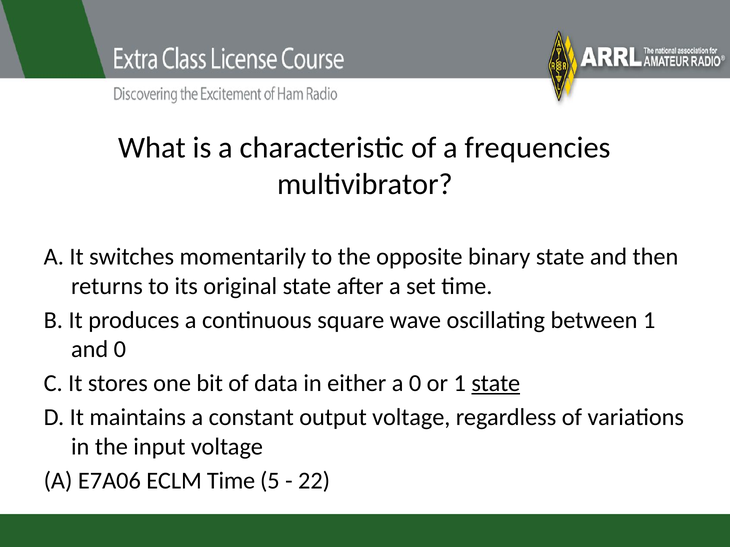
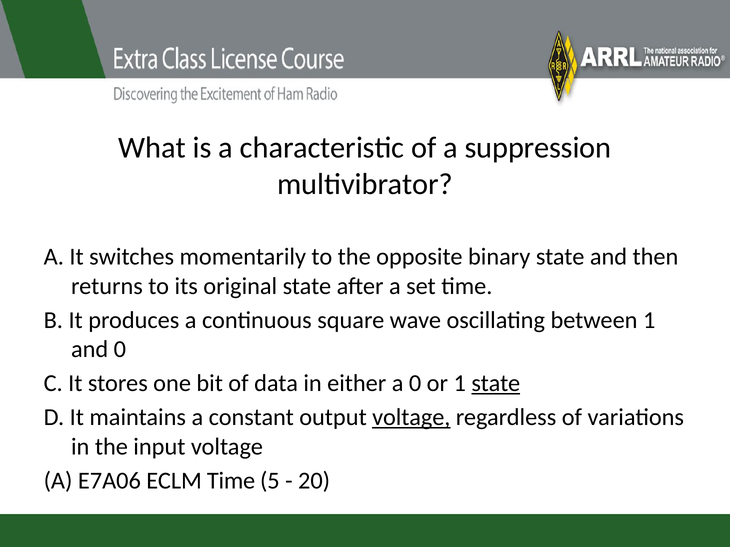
frequencies: frequencies -> suppression (538, 148)
voltage underline: none -> present (411, 418)
22: 22 -> 20 (314, 481)
